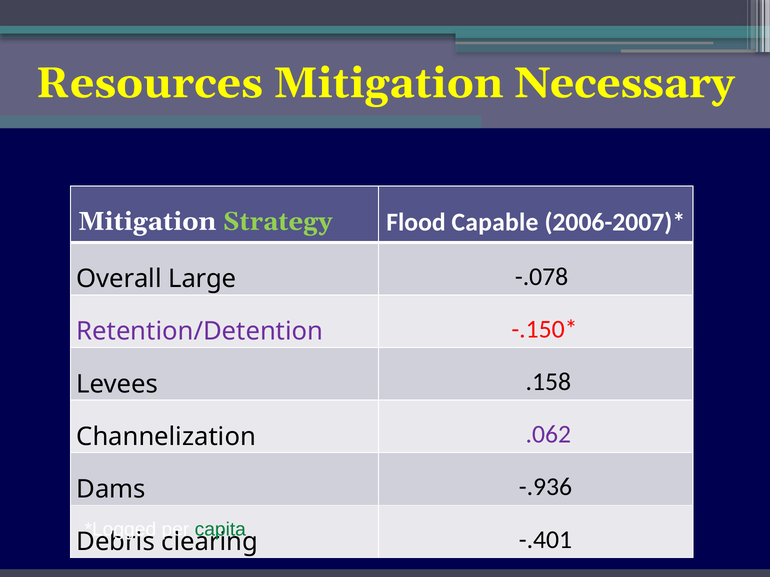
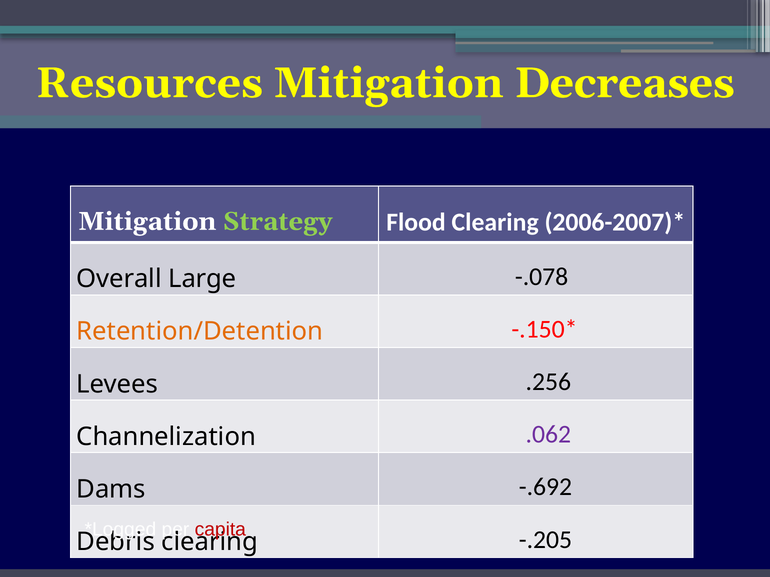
Necessary: Necessary -> Decreases (624, 83)
Flood Capable: Capable -> Clearing (495, 222)
Retention/Detention colour: purple -> orange (200, 332)
.158: .158 -> .256 (548, 382)
-.936: -.936 -> -.692 (545, 487)
capita colour: green -> red (220, 530)
-.401: -.401 -> -.205 (545, 540)
